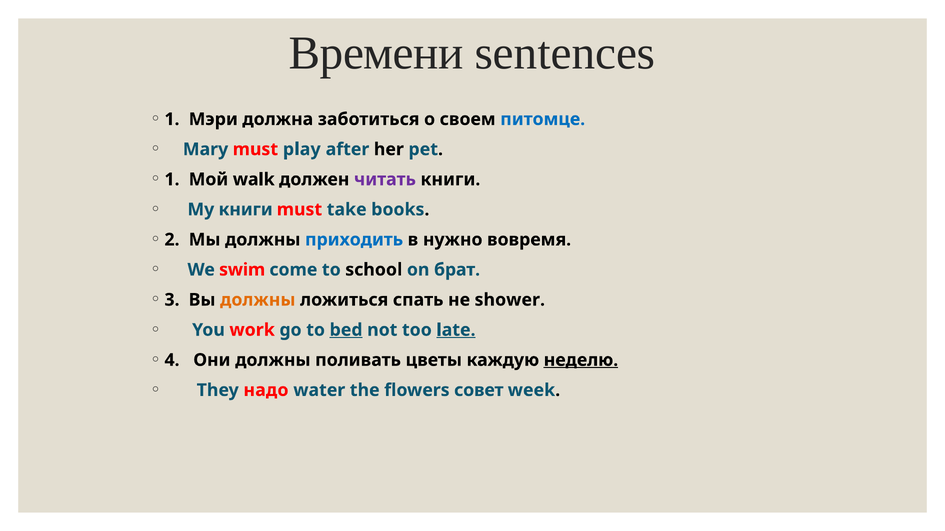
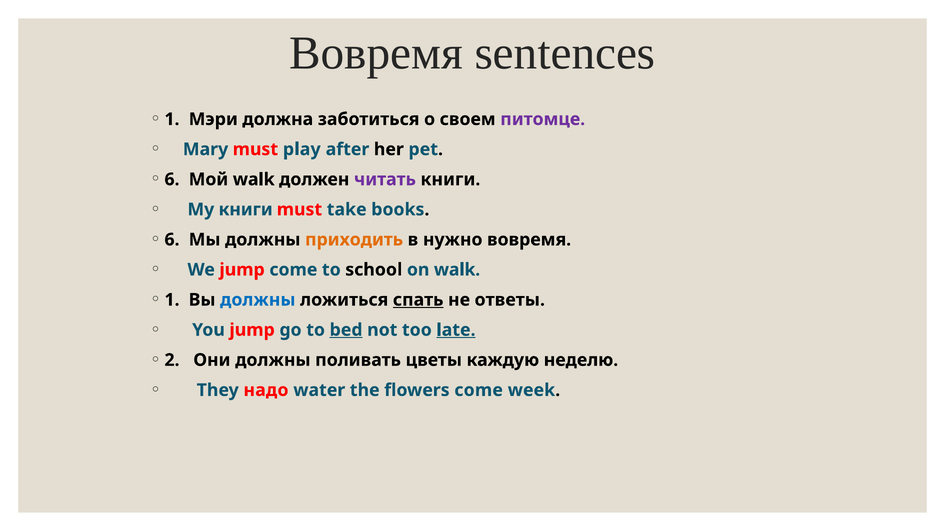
Времени: Времени -> Вовремя (376, 53)
питомце colour: blue -> purple (543, 119)
1: 1 -> 6 (172, 180)
2: 2 -> 6 (172, 240)
приходить colour: blue -> orange (354, 240)
We swim: swim -> jump (242, 270)
on брат: брат -> walk (457, 270)
3: 3 -> 1 (172, 300)
должны colour: orange -> blue (258, 300)
спать underline: none -> present (418, 300)
shower: shower -> ответы (510, 300)
You work: work -> jump (252, 330)
4: 4 -> 2 (172, 360)
неделю underline: present -> none (581, 360)
flowers совет: совет -> come (479, 391)
